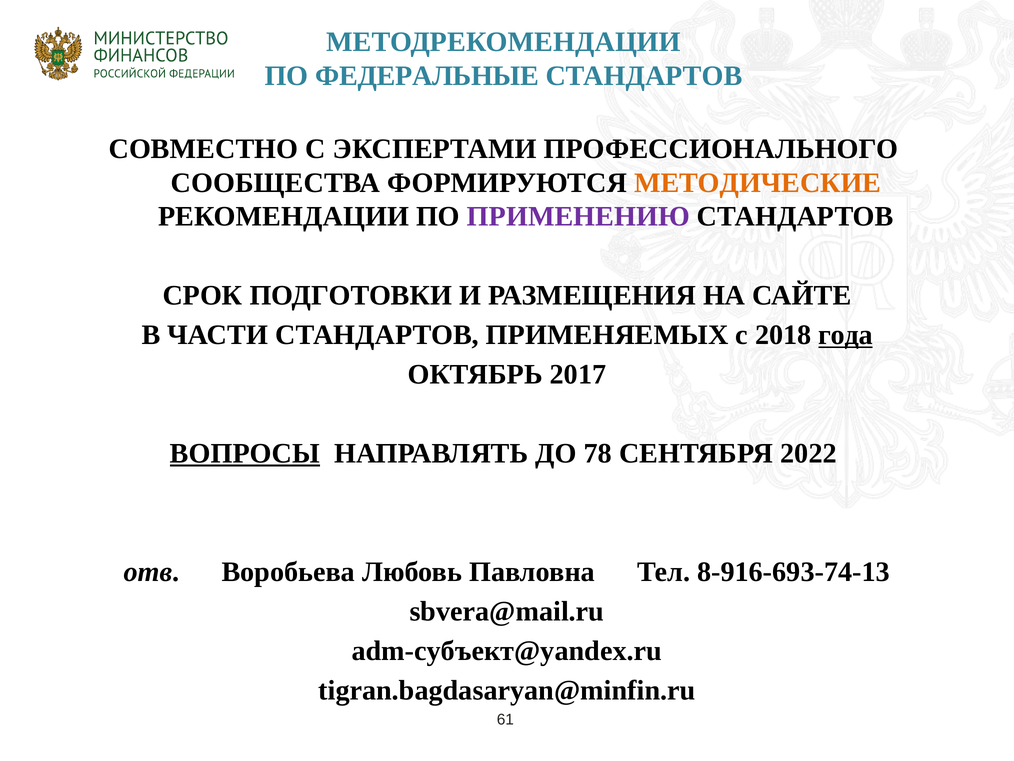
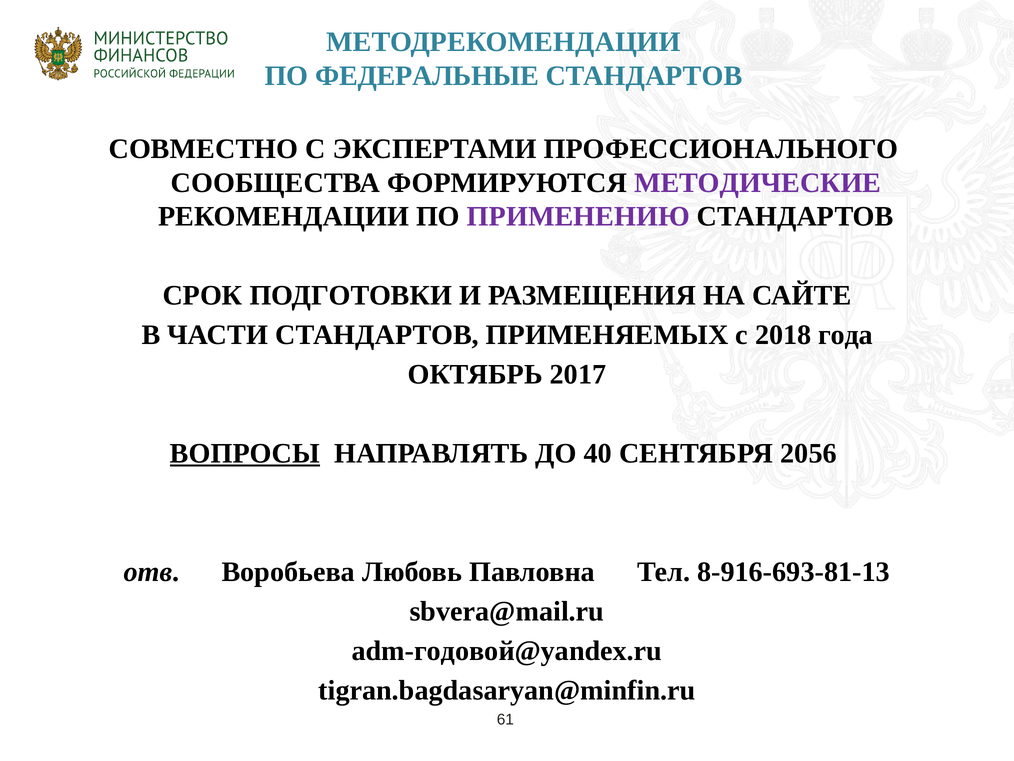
МЕТОДИЧЕСКИЕ colour: orange -> purple (758, 183)
года underline: present -> none (846, 335)
78: 78 -> 40 (598, 453)
2022: 2022 -> 2056 (808, 453)
8-916-693-74-13: 8-916-693-74-13 -> 8-916-693-81-13 (794, 571)
adm-субъект@yandex.ru: adm-субъект@yandex.ru -> adm-годовой@yandex.ru (507, 650)
